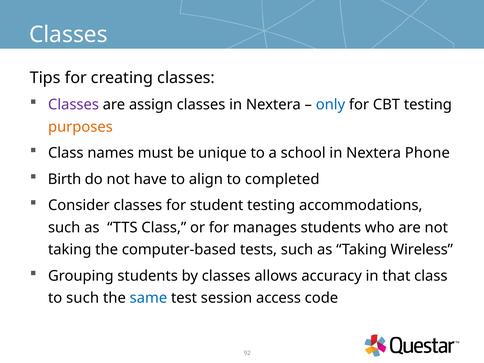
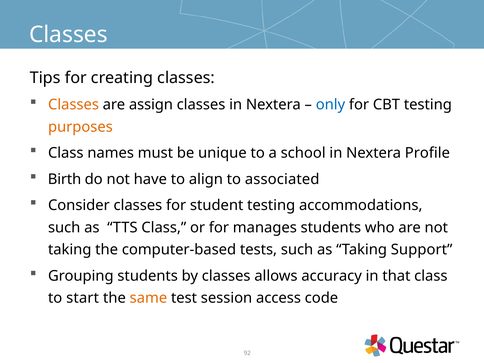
Classes colour: purple -> orange (73, 105)
Phone: Phone -> Profile (427, 153)
completed: completed -> associated (282, 179)
Wireless: Wireless -> Support (422, 250)
to such: such -> start (83, 298)
same colour: blue -> orange (148, 298)
